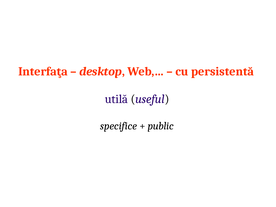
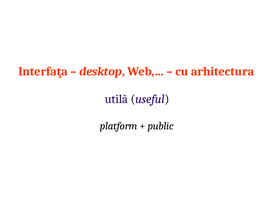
persistentă: persistentă -> arhitectura (223, 71)
specifice: specifice -> platform (119, 126)
